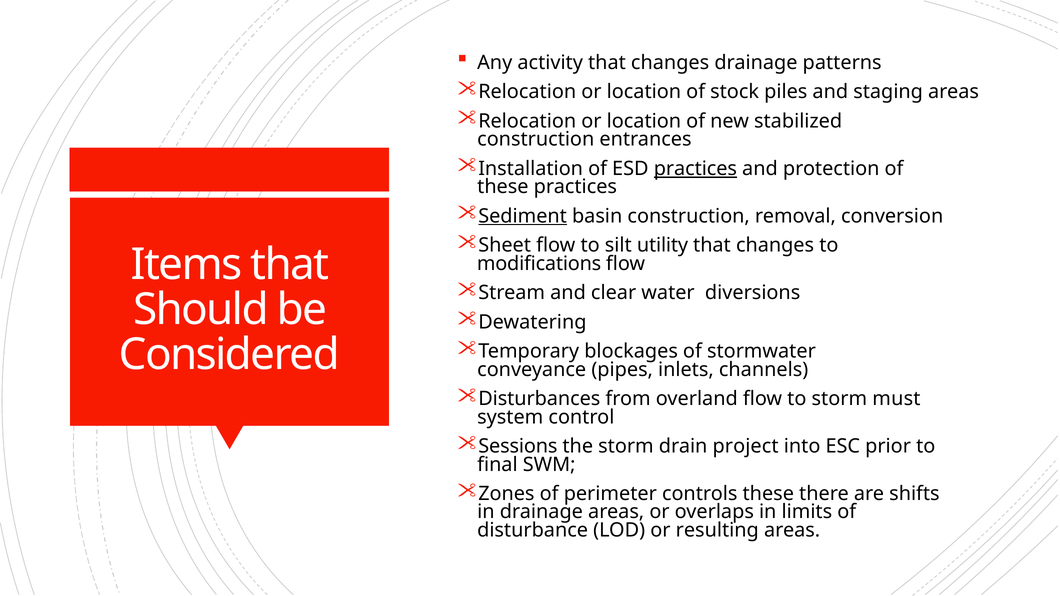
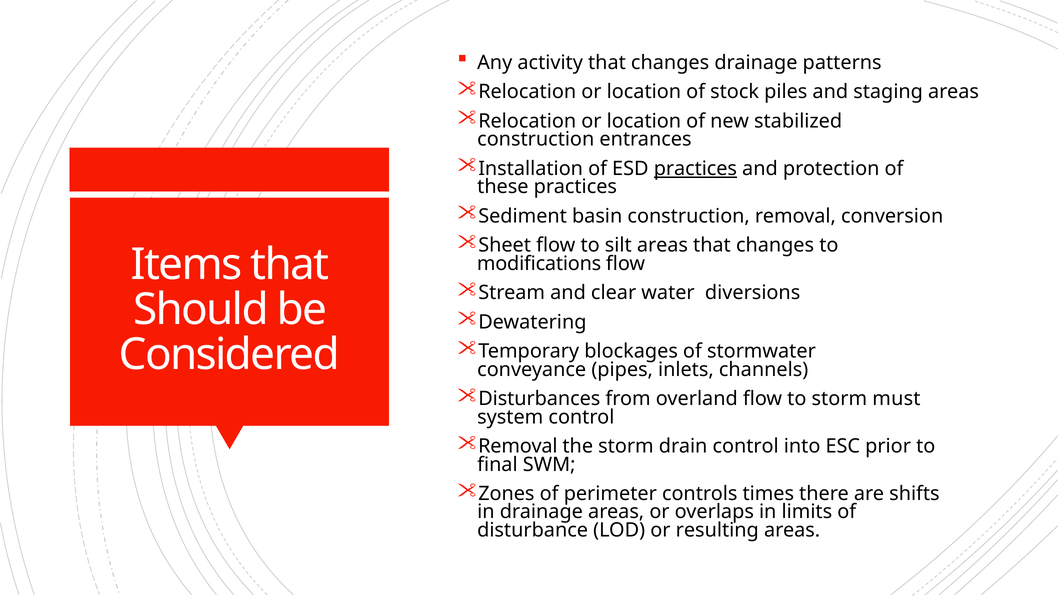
Sediment underline: present -> none (523, 216)
silt utility: utility -> areas (662, 245)
Sessions: Sessions -> Removal (518, 446)
drain project: project -> control (746, 446)
controls these: these -> times (768, 494)
